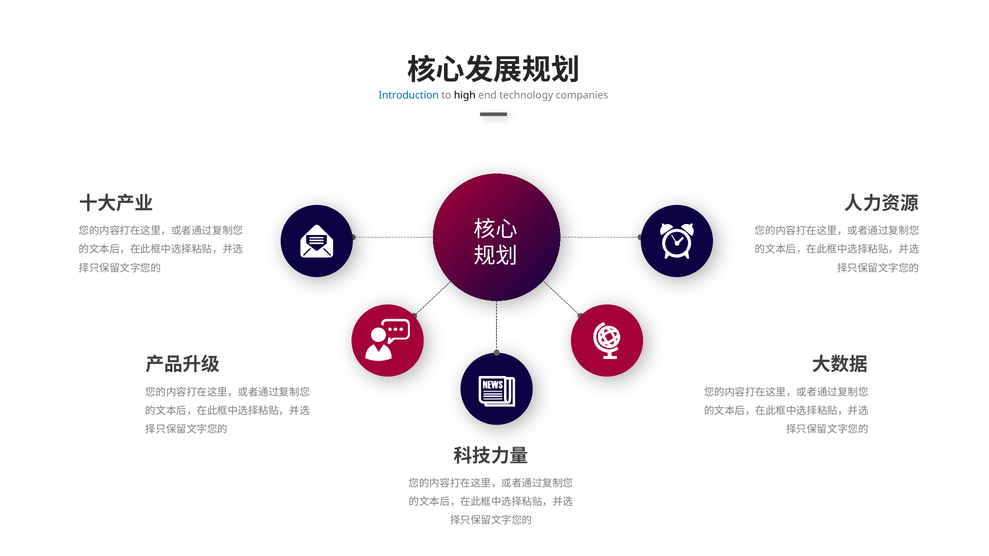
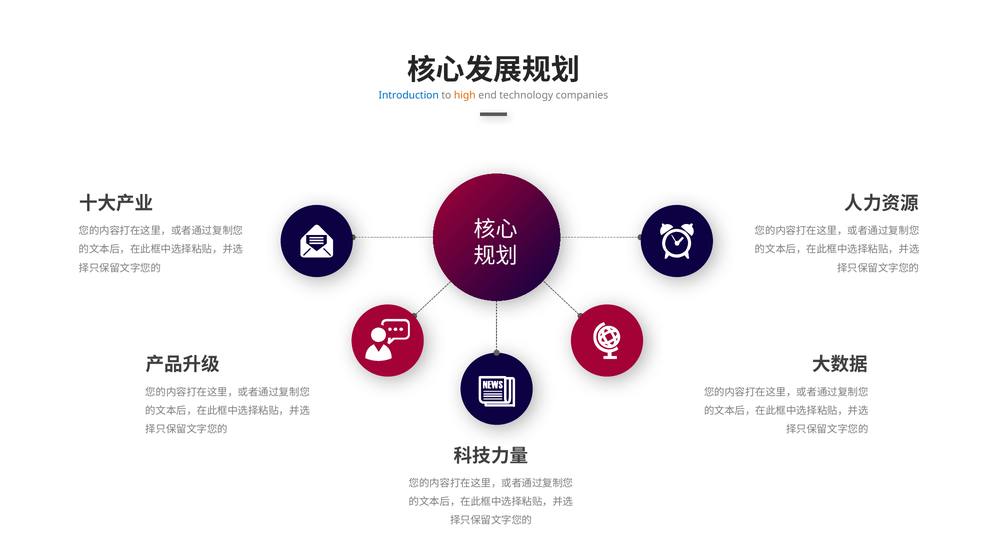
high colour: black -> orange (465, 96)
